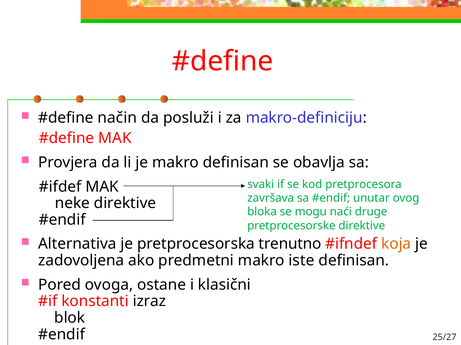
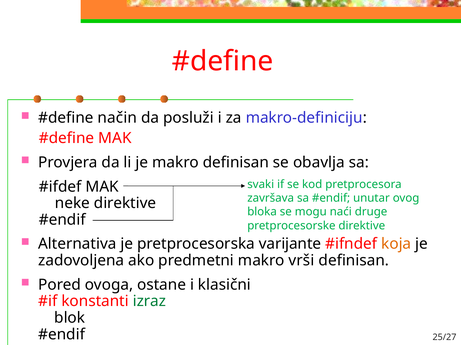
trenutno: trenutno -> varijante (290, 244)
iste: iste -> vrši (301, 261)
izraz colour: black -> green (149, 302)
